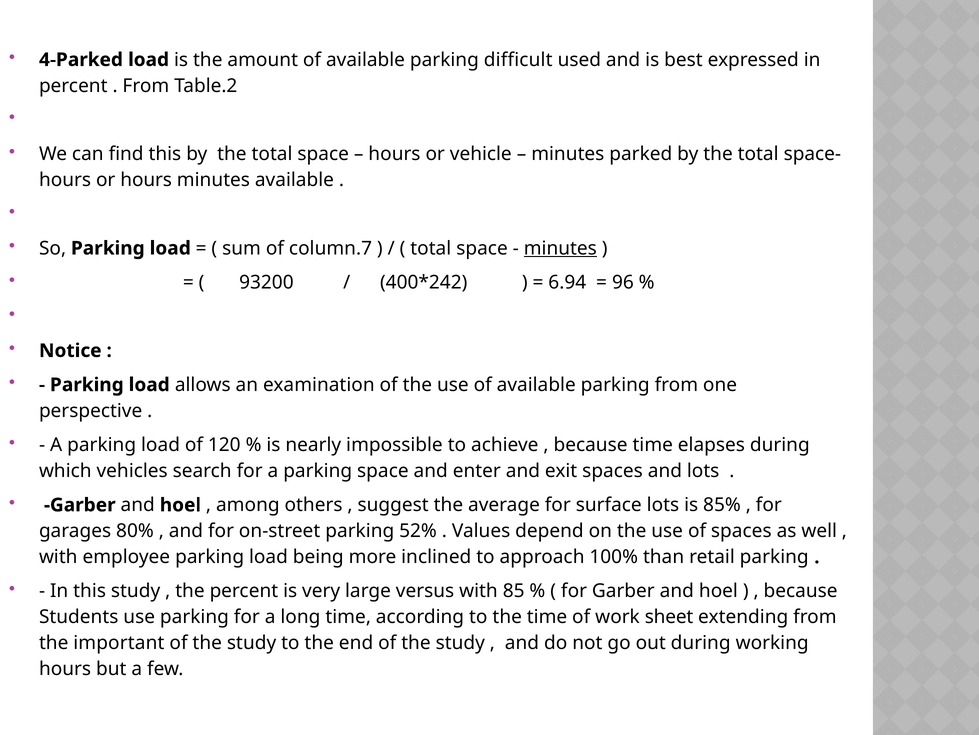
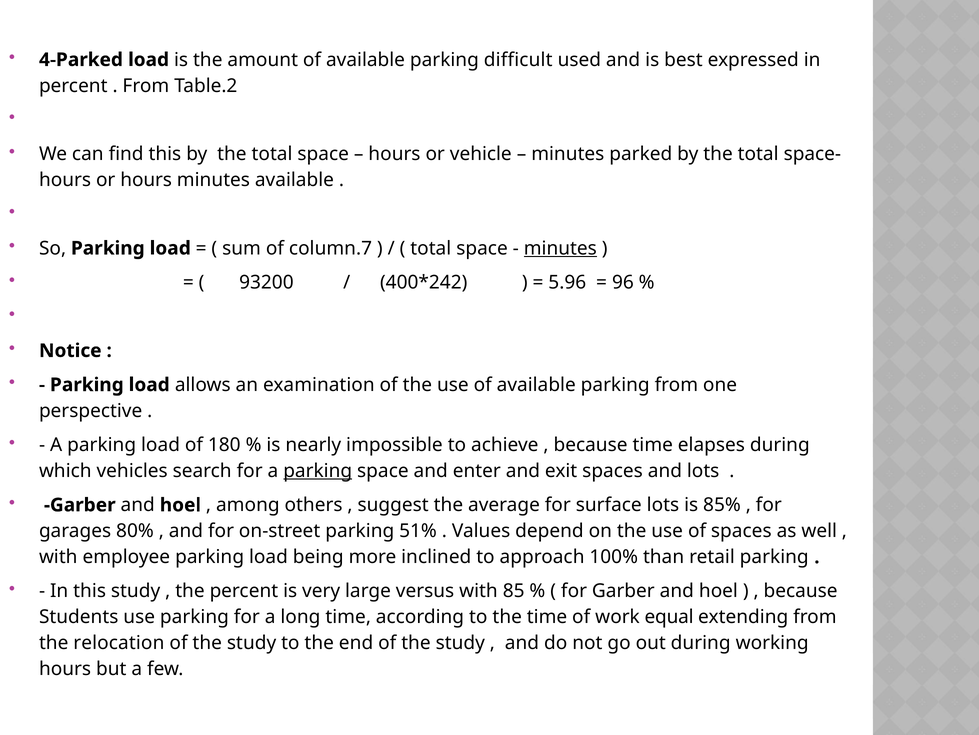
6.94: 6.94 -> 5.96 (567, 282)
120: 120 -> 180 (224, 445)
parking underline: none -> present (318, 470)
52%: 52% -> 51% (418, 531)
sheet: sheet -> equal (669, 616)
important: important -> relocation (119, 642)
